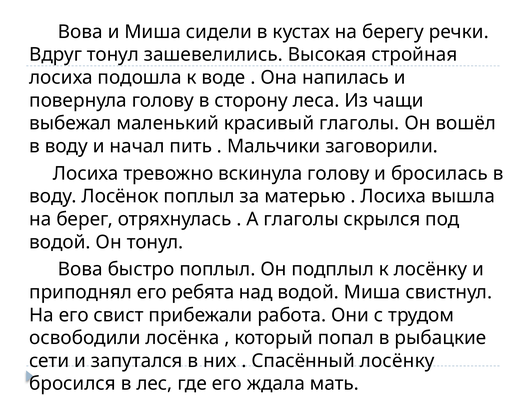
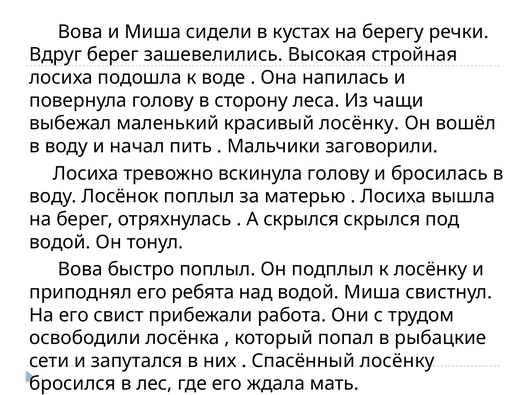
Вдруг тонул: тонул -> берег (113, 55)
красивый глаголы: глаголы -> лосёнку (359, 123)
А глаголы: глаголы -> скрылся (301, 219)
